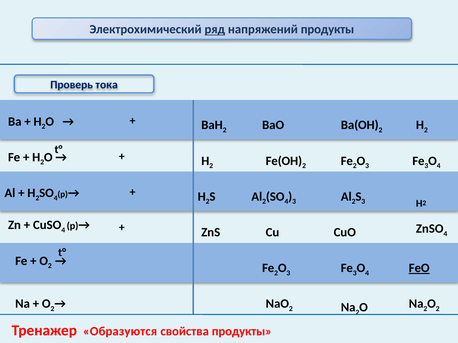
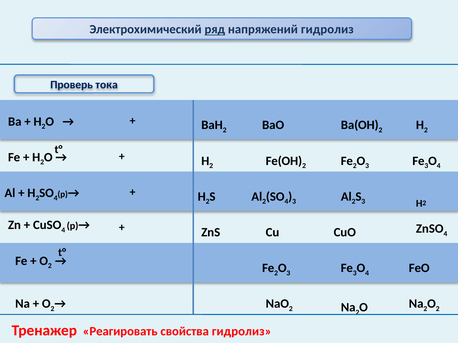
напряжений продукты: продукты -> гидролиз (327, 30)
FeO underline: present -> none (419, 268)
Образуются: Образуются -> Реагировать (120, 332)
свойства продукты: продукты -> гидролиз (242, 332)
